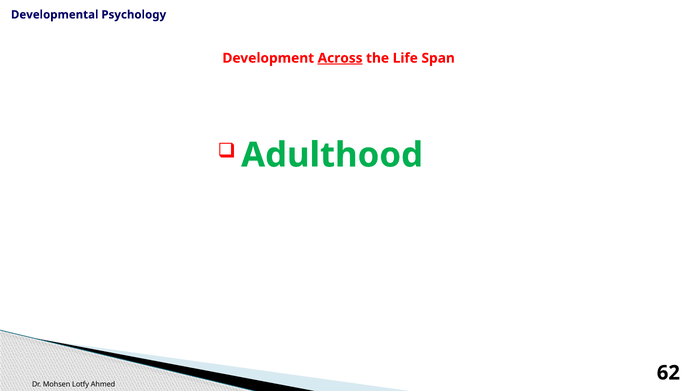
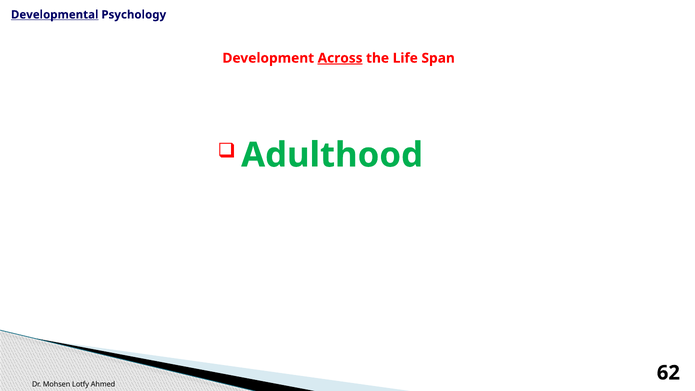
Developmental underline: none -> present (55, 15)
